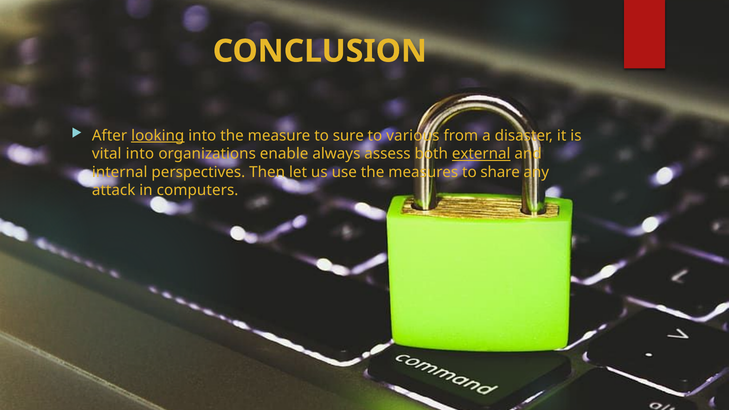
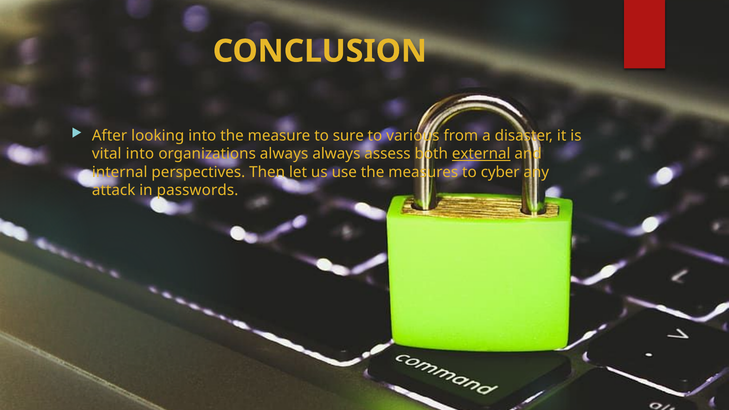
looking underline: present -> none (158, 136)
organizations enable: enable -> always (284, 154)
share: share -> cyber (500, 172)
computers: computers -> passwords (198, 190)
